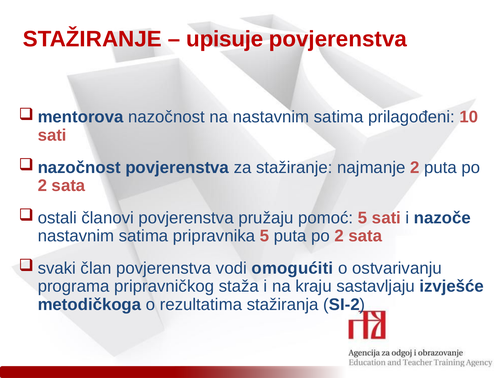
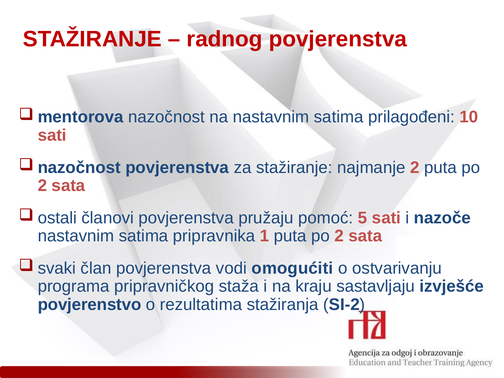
upisuje: upisuje -> radnog (225, 39)
pripravnika 5: 5 -> 1 (265, 236)
metodičkoga: metodičkoga -> povjerenstvo (90, 304)
